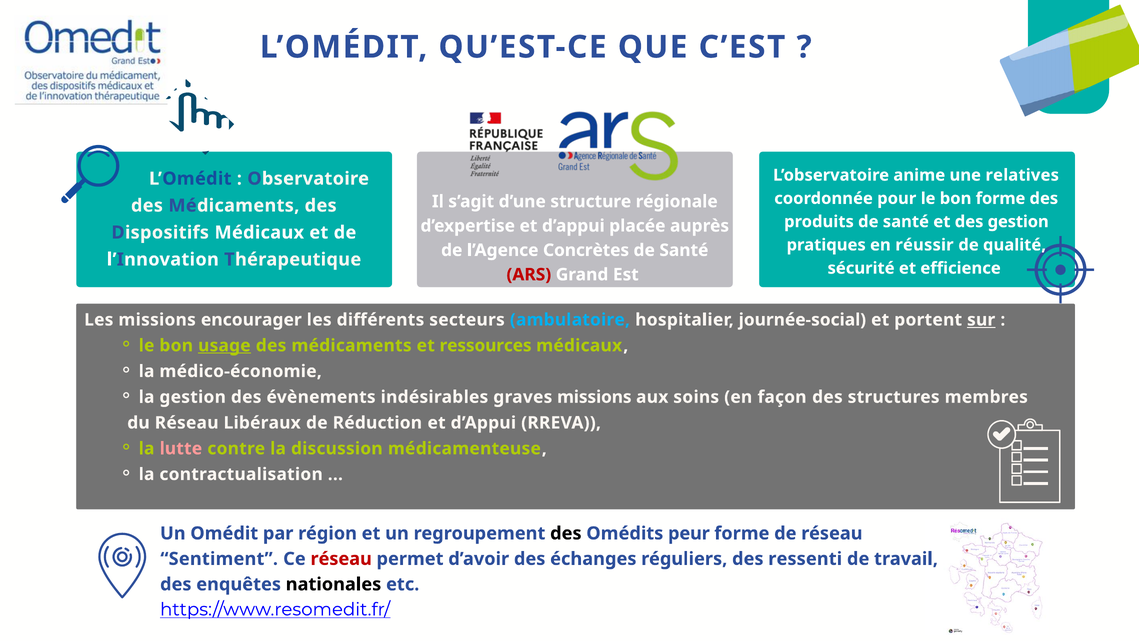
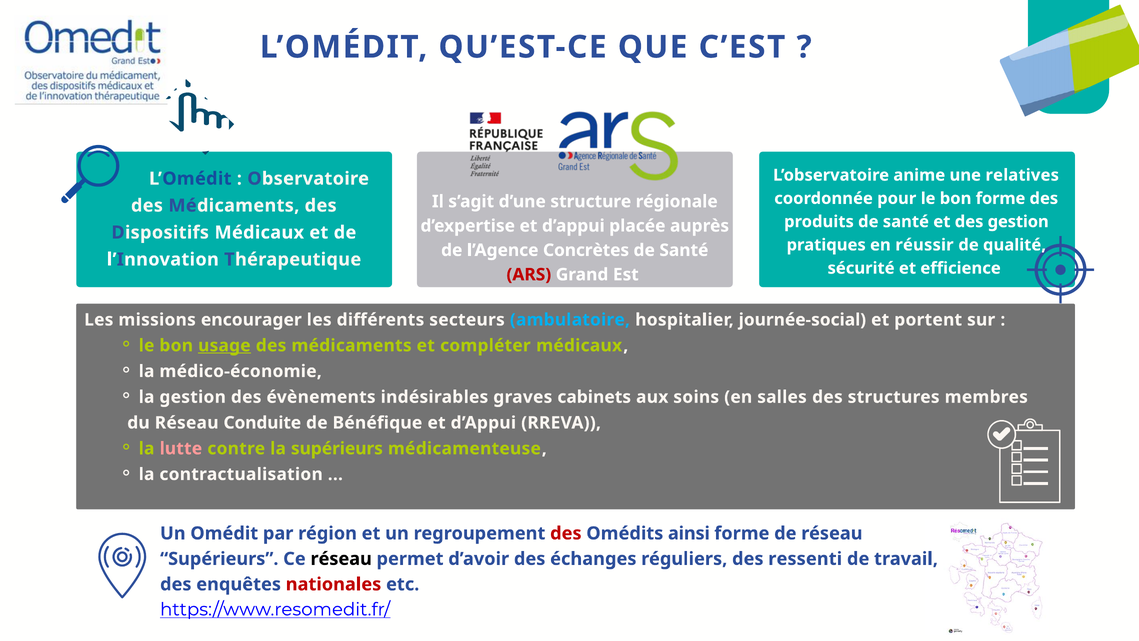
sur underline: present -> none (981, 320)
ressources: ressources -> compléter (485, 345)
graves missions: missions -> cabinets (594, 397)
façon: façon -> salles (782, 397)
Libéraux: Libéraux -> Conduite (262, 423)
Réduction: Réduction -> Bénéfique (377, 423)
la discussion: discussion -> supérieurs (337, 448)
des colour: black -> red (566, 533)
peur: peur -> ainsi (689, 533)
Sentiment: Sentiment -> Supérieurs (219, 559)
réseau colour: red -> black (341, 559)
nationales colour: black -> red (334, 584)
